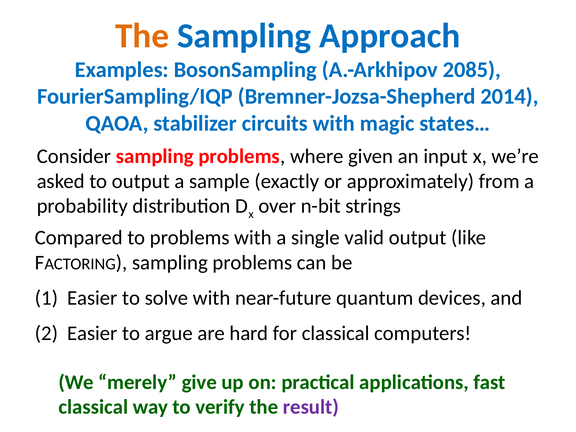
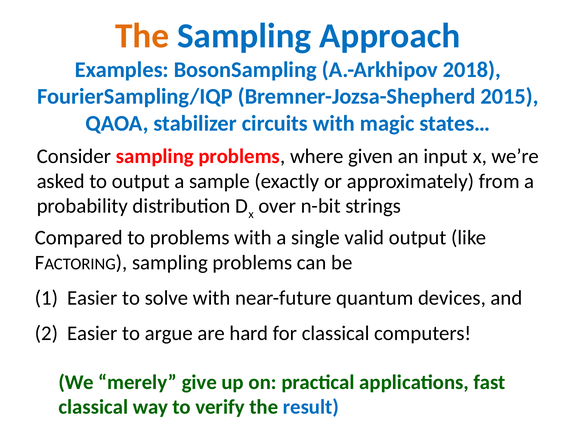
2085: 2085 -> 2018 (472, 70)
2014: 2014 -> 2015 (510, 97)
result colour: purple -> blue (311, 407)
